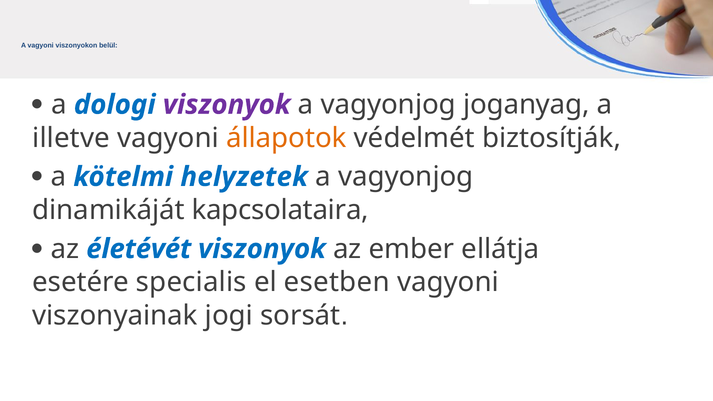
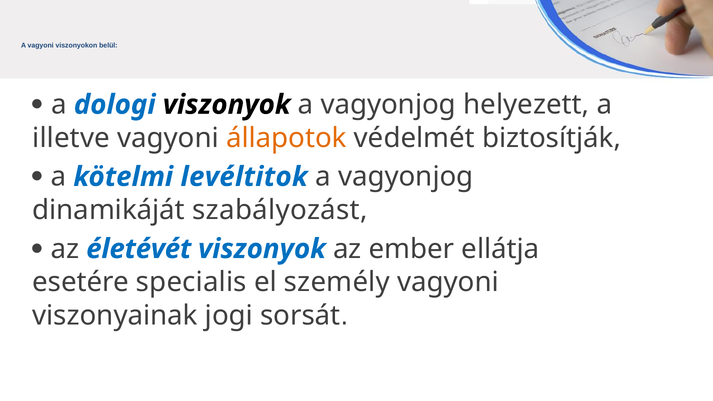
viszonyok colour: purple -> black (227, 105)
joganyag: joganyag -> helyezett (526, 105)
helyzetek: helyzetek -> levéltitok (244, 177)
kapcsolataira: kapcsolataira -> szabályozást (280, 210)
esetben: esetben -> személy (337, 282)
